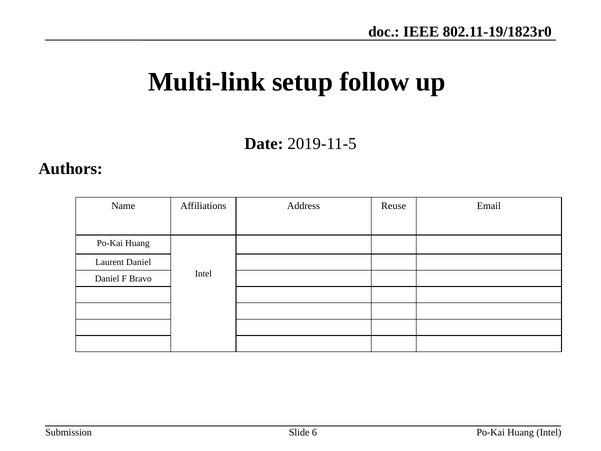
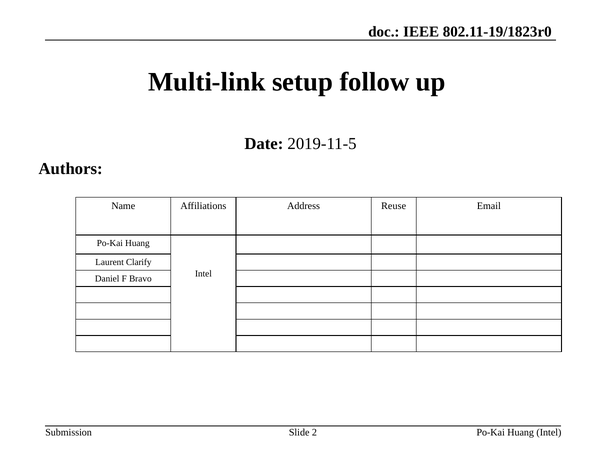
Laurent Daniel: Daniel -> Clarify (139, 262)
6: 6 -> 2 (315, 432)
